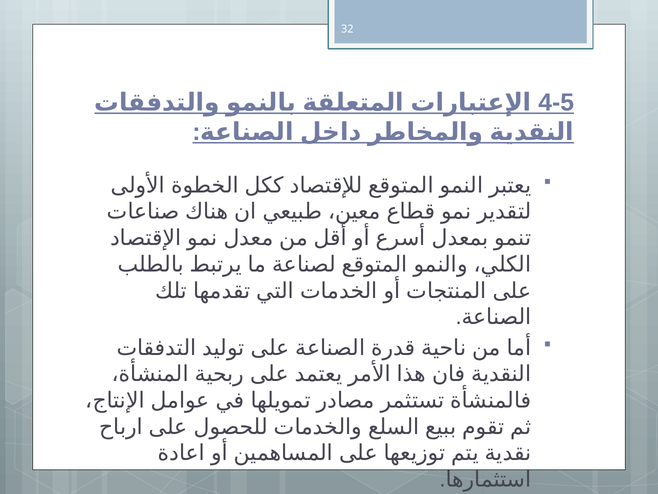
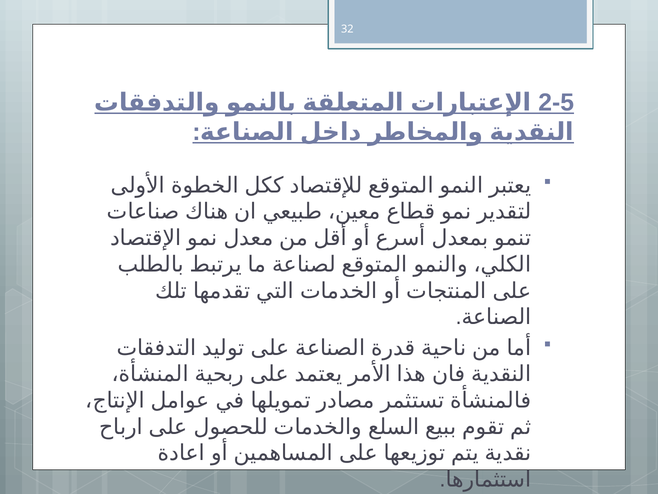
4-5: 4-5 -> 2-5 (556, 102)
